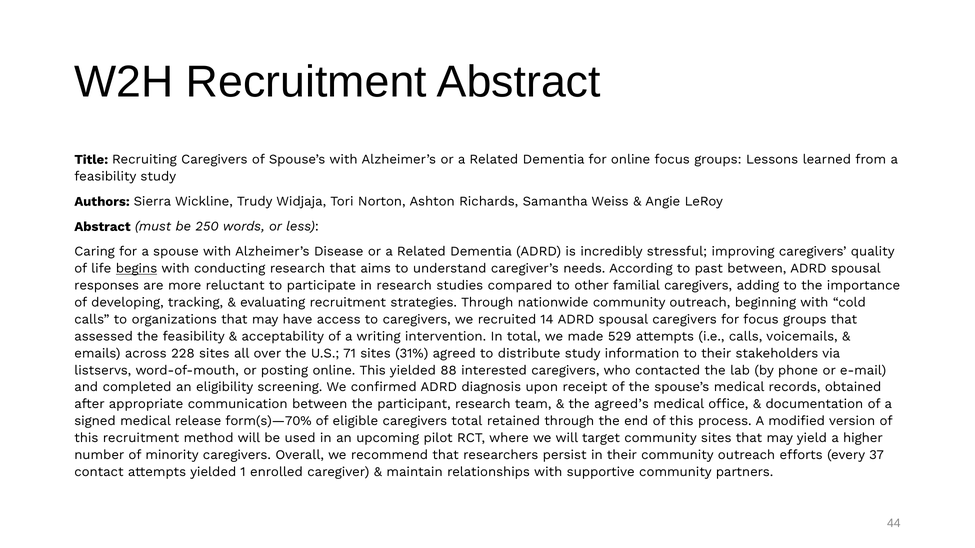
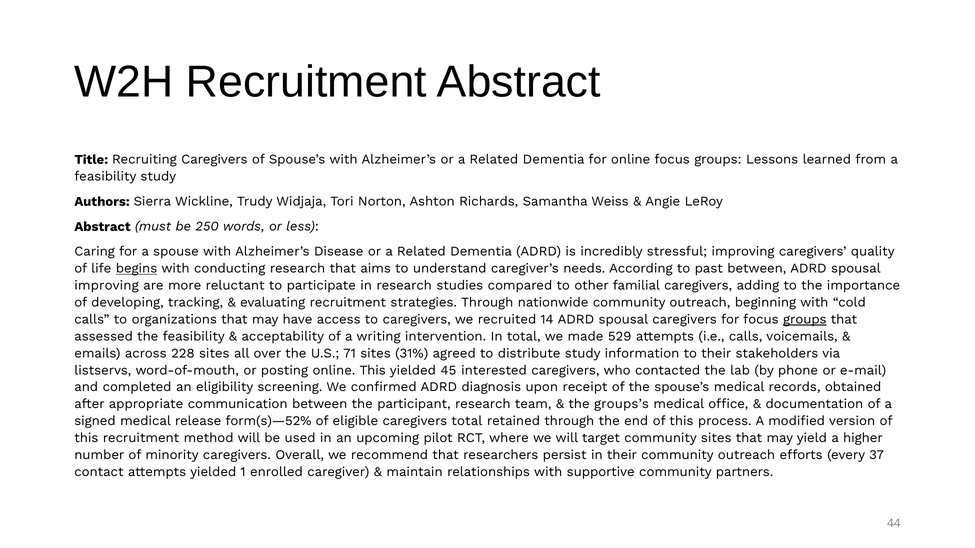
responses: responses -> improving (107, 286)
groups underline: none -> present (805, 320)
88: 88 -> 45 (448, 370)
agreed’s: agreed’s -> groups’s (622, 404)
form(s)—70%: form(s)—70% -> form(s)—52% (268, 421)
